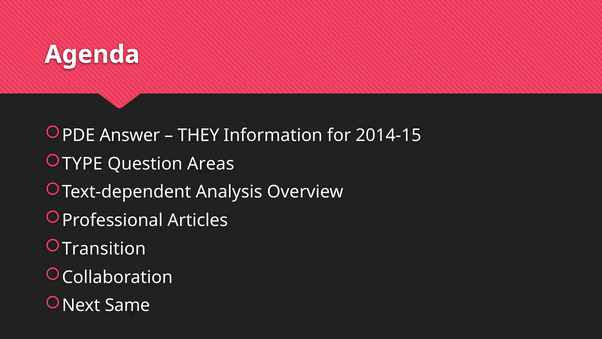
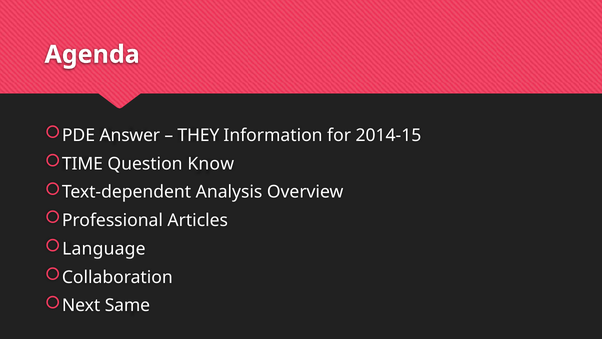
TYPE: TYPE -> TIME (82, 164)
Areas: Areas -> Know (211, 164)
Transition: Transition -> Language (104, 249)
